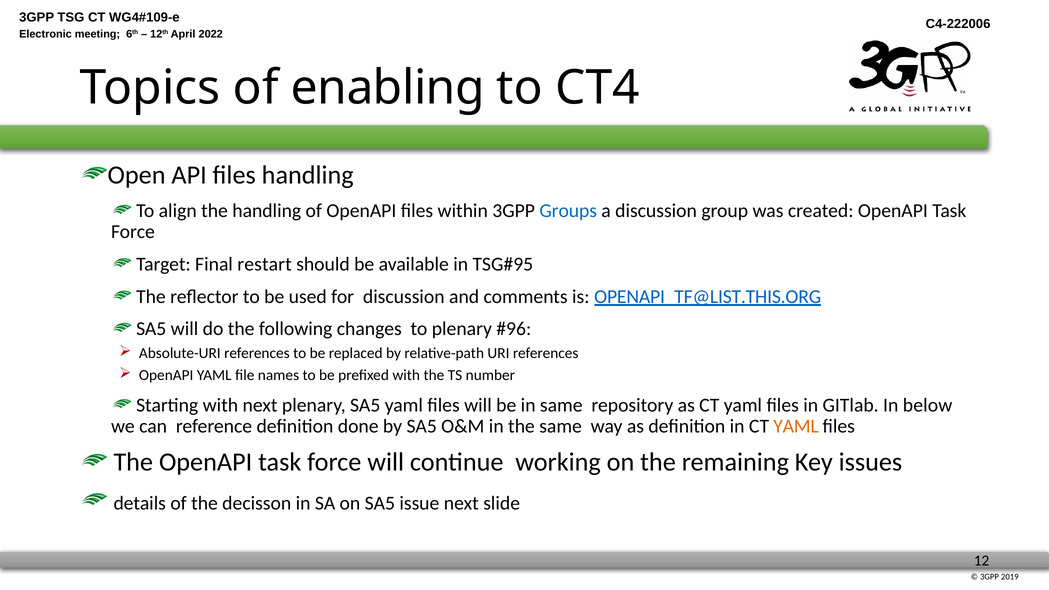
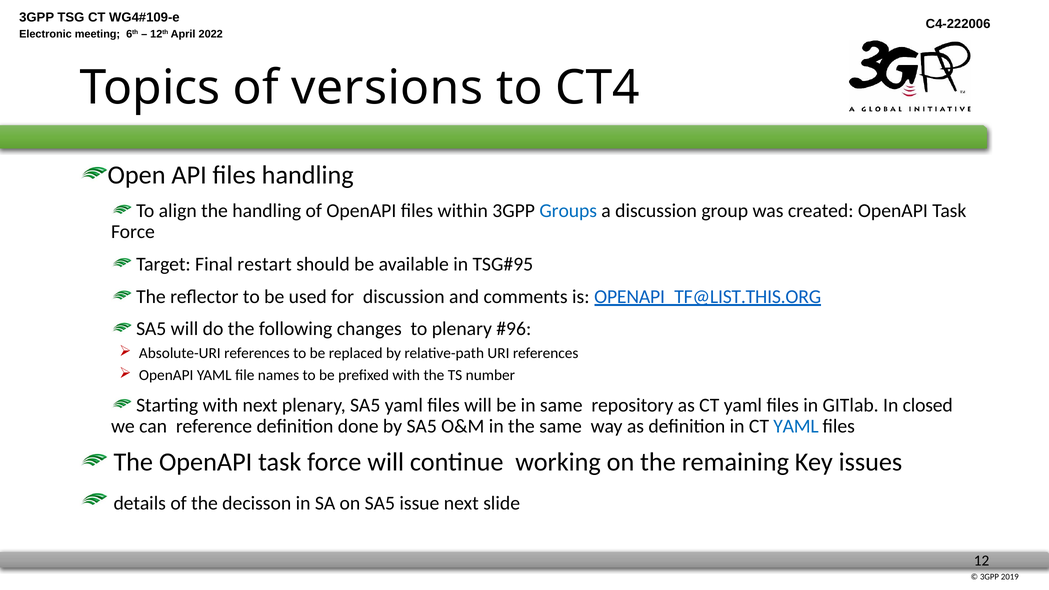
enabling: enabling -> versions (387, 88)
below: below -> closed (928, 405)
YAML colour: orange -> blue (796, 426)
